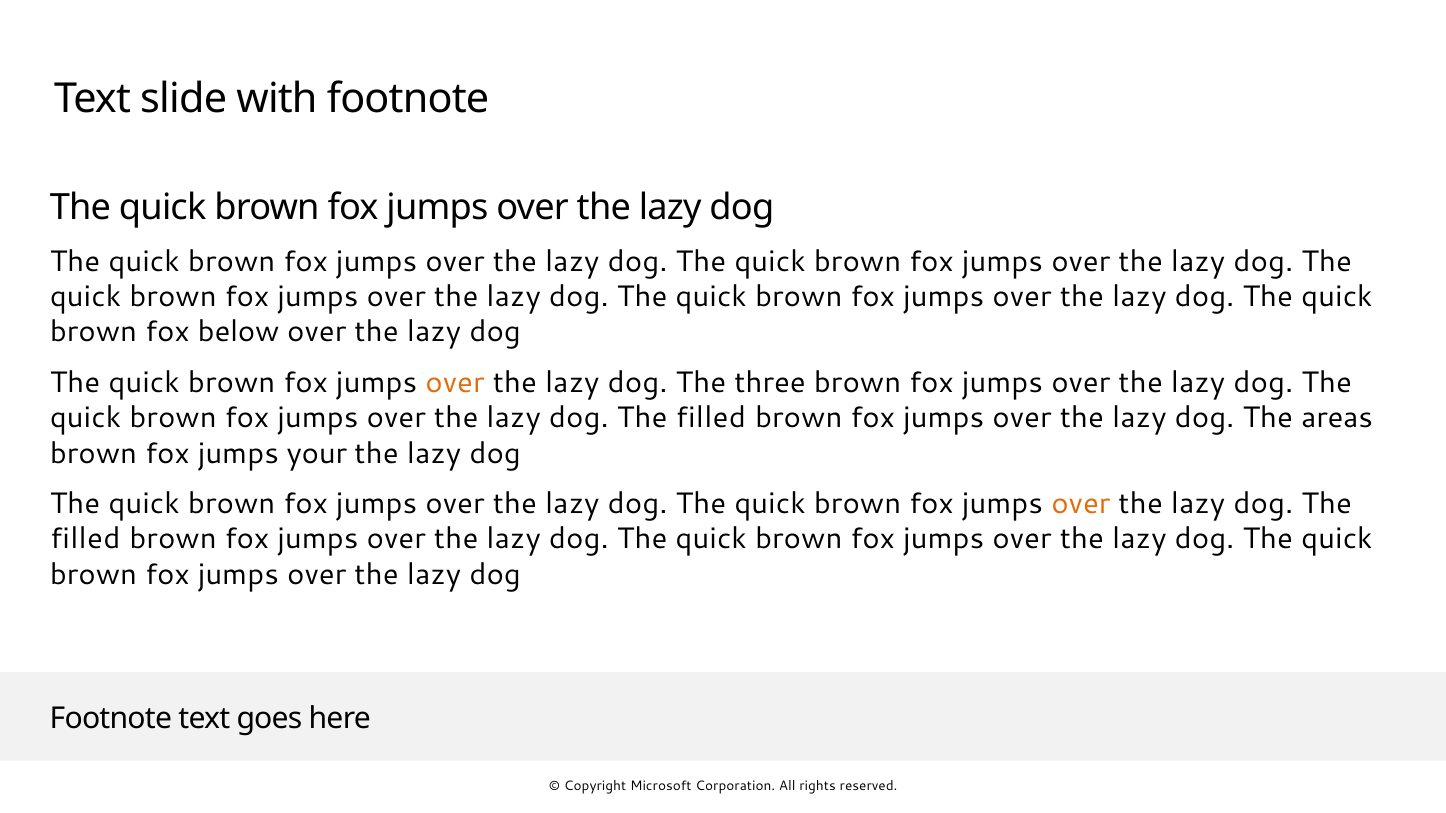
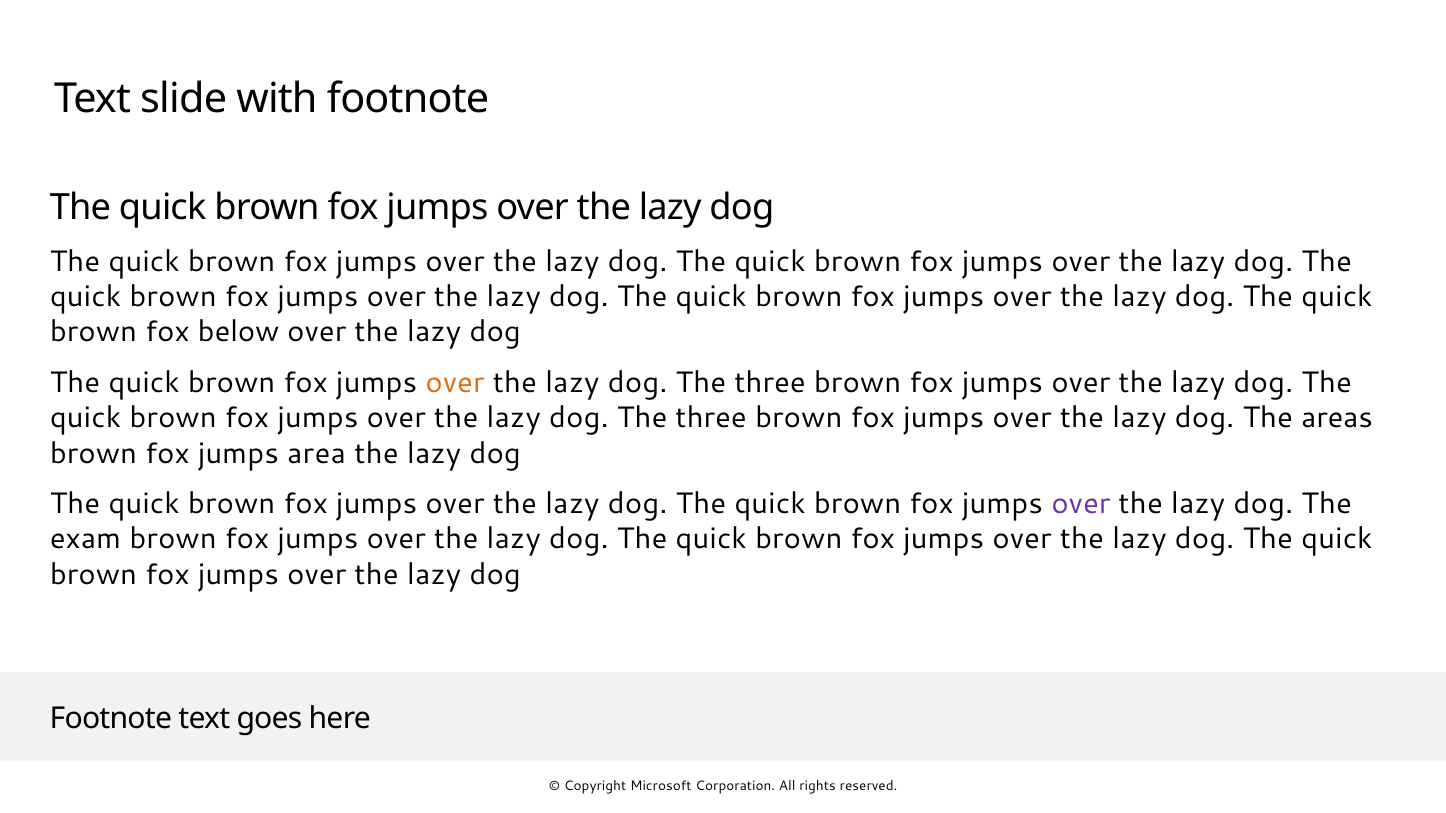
filled: filled -> three (711, 418)
your: your -> area (317, 453)
over colour: orange -> purple (1081, 504)
filled: filled -> exam (86, 539)
